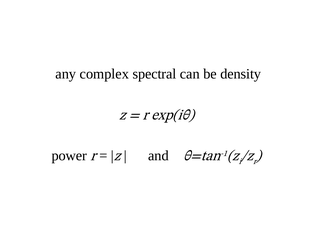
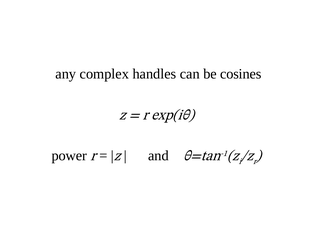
spectral: spectral -> handles (154, 74)
density: density -> cosines (241, 74)
